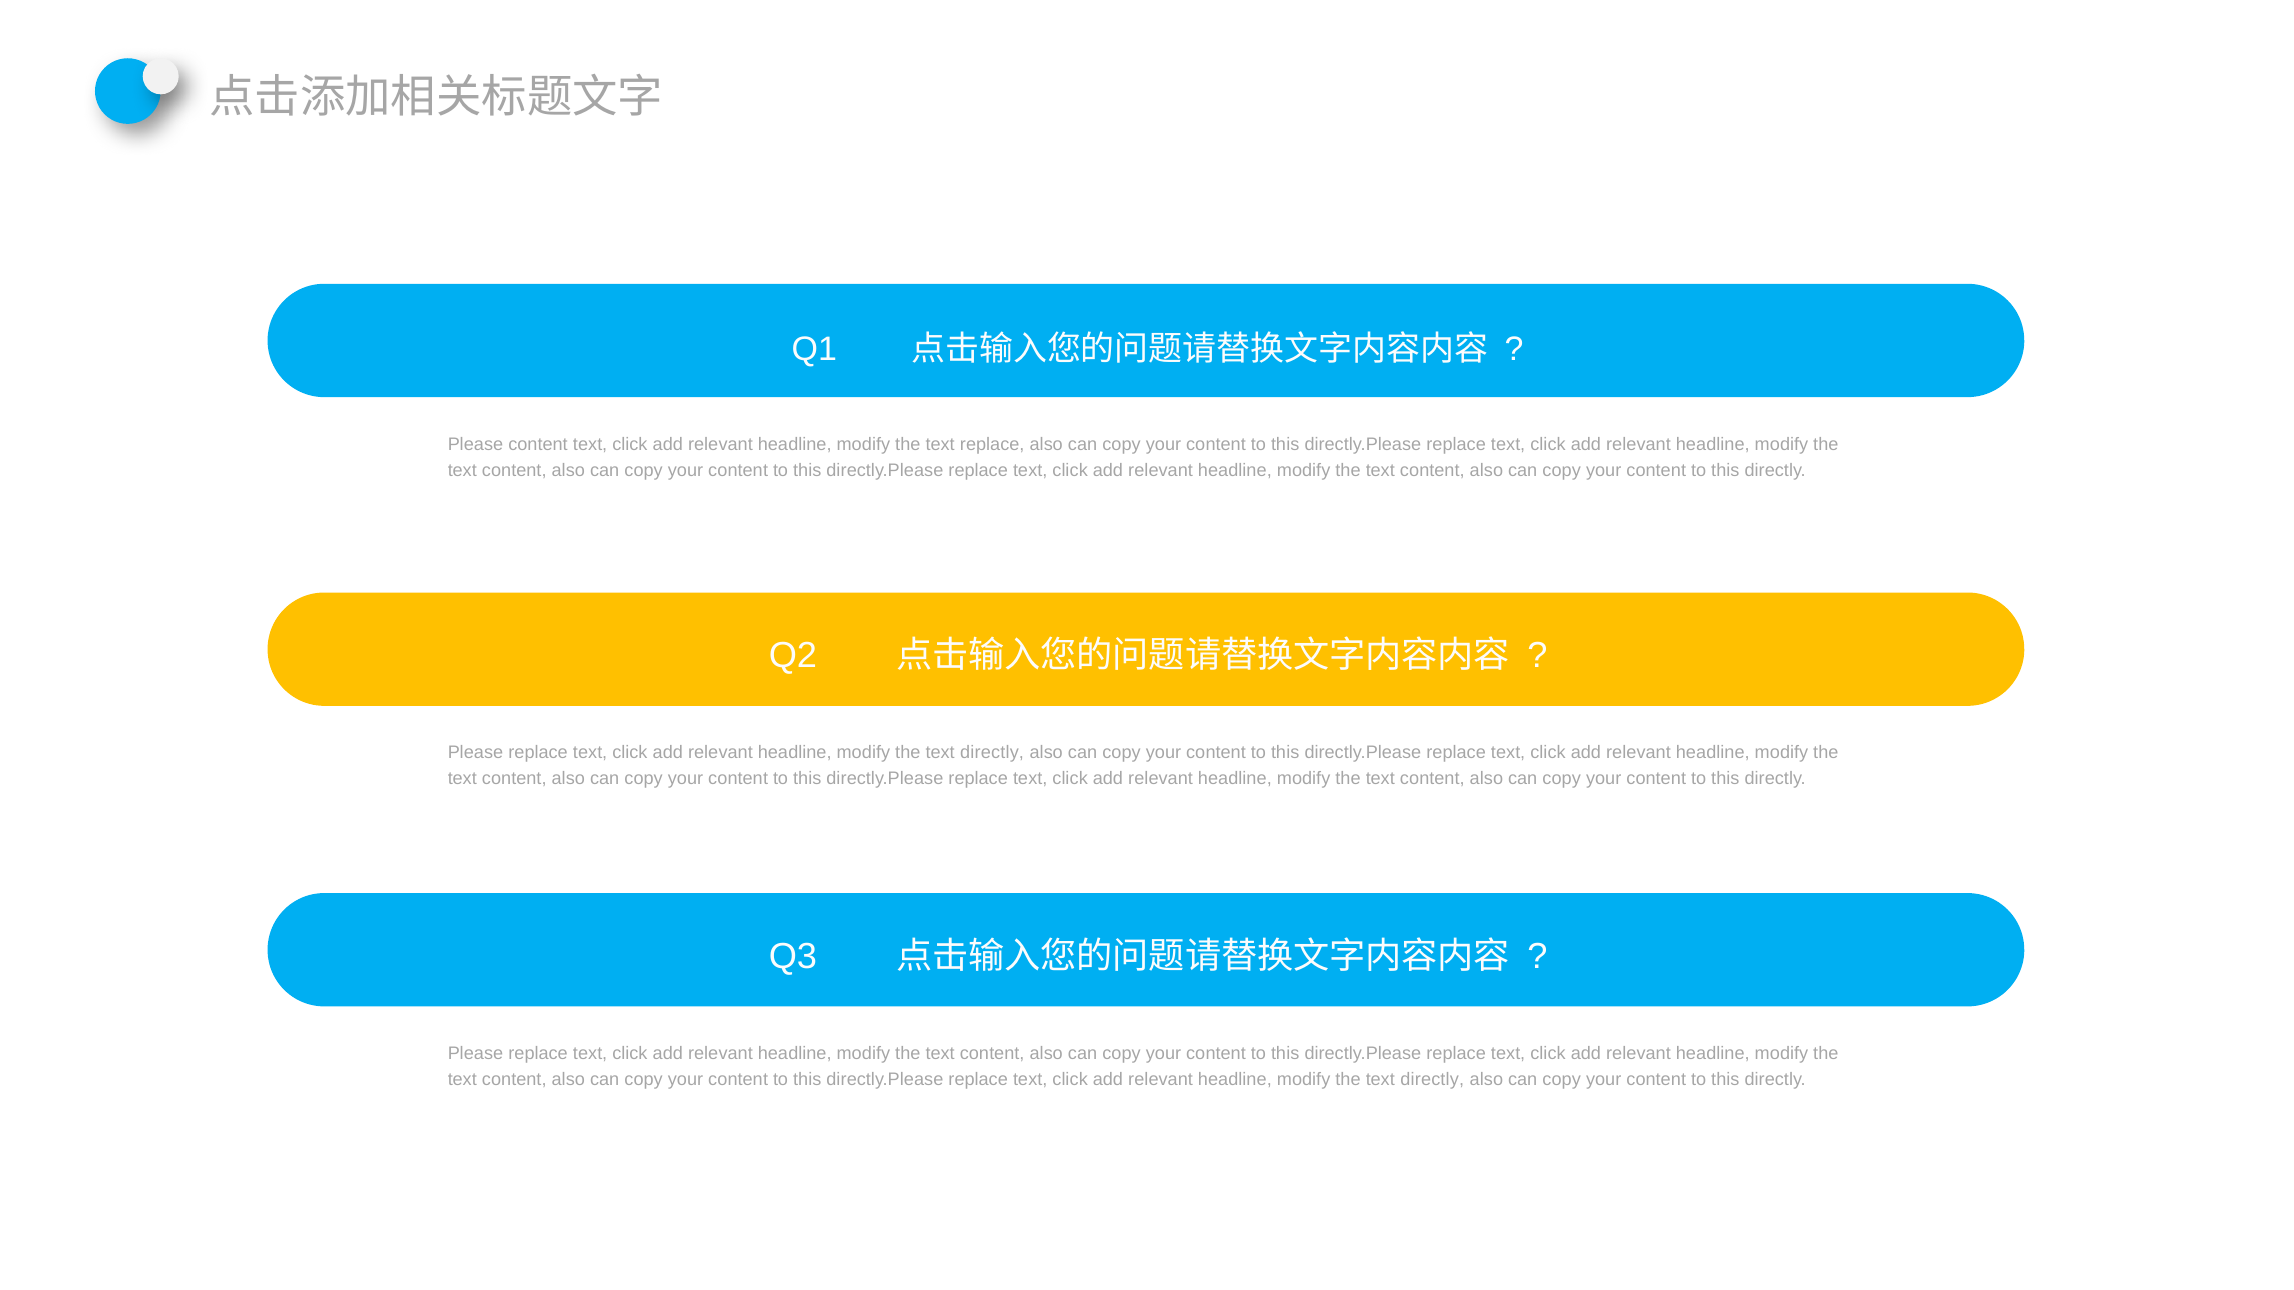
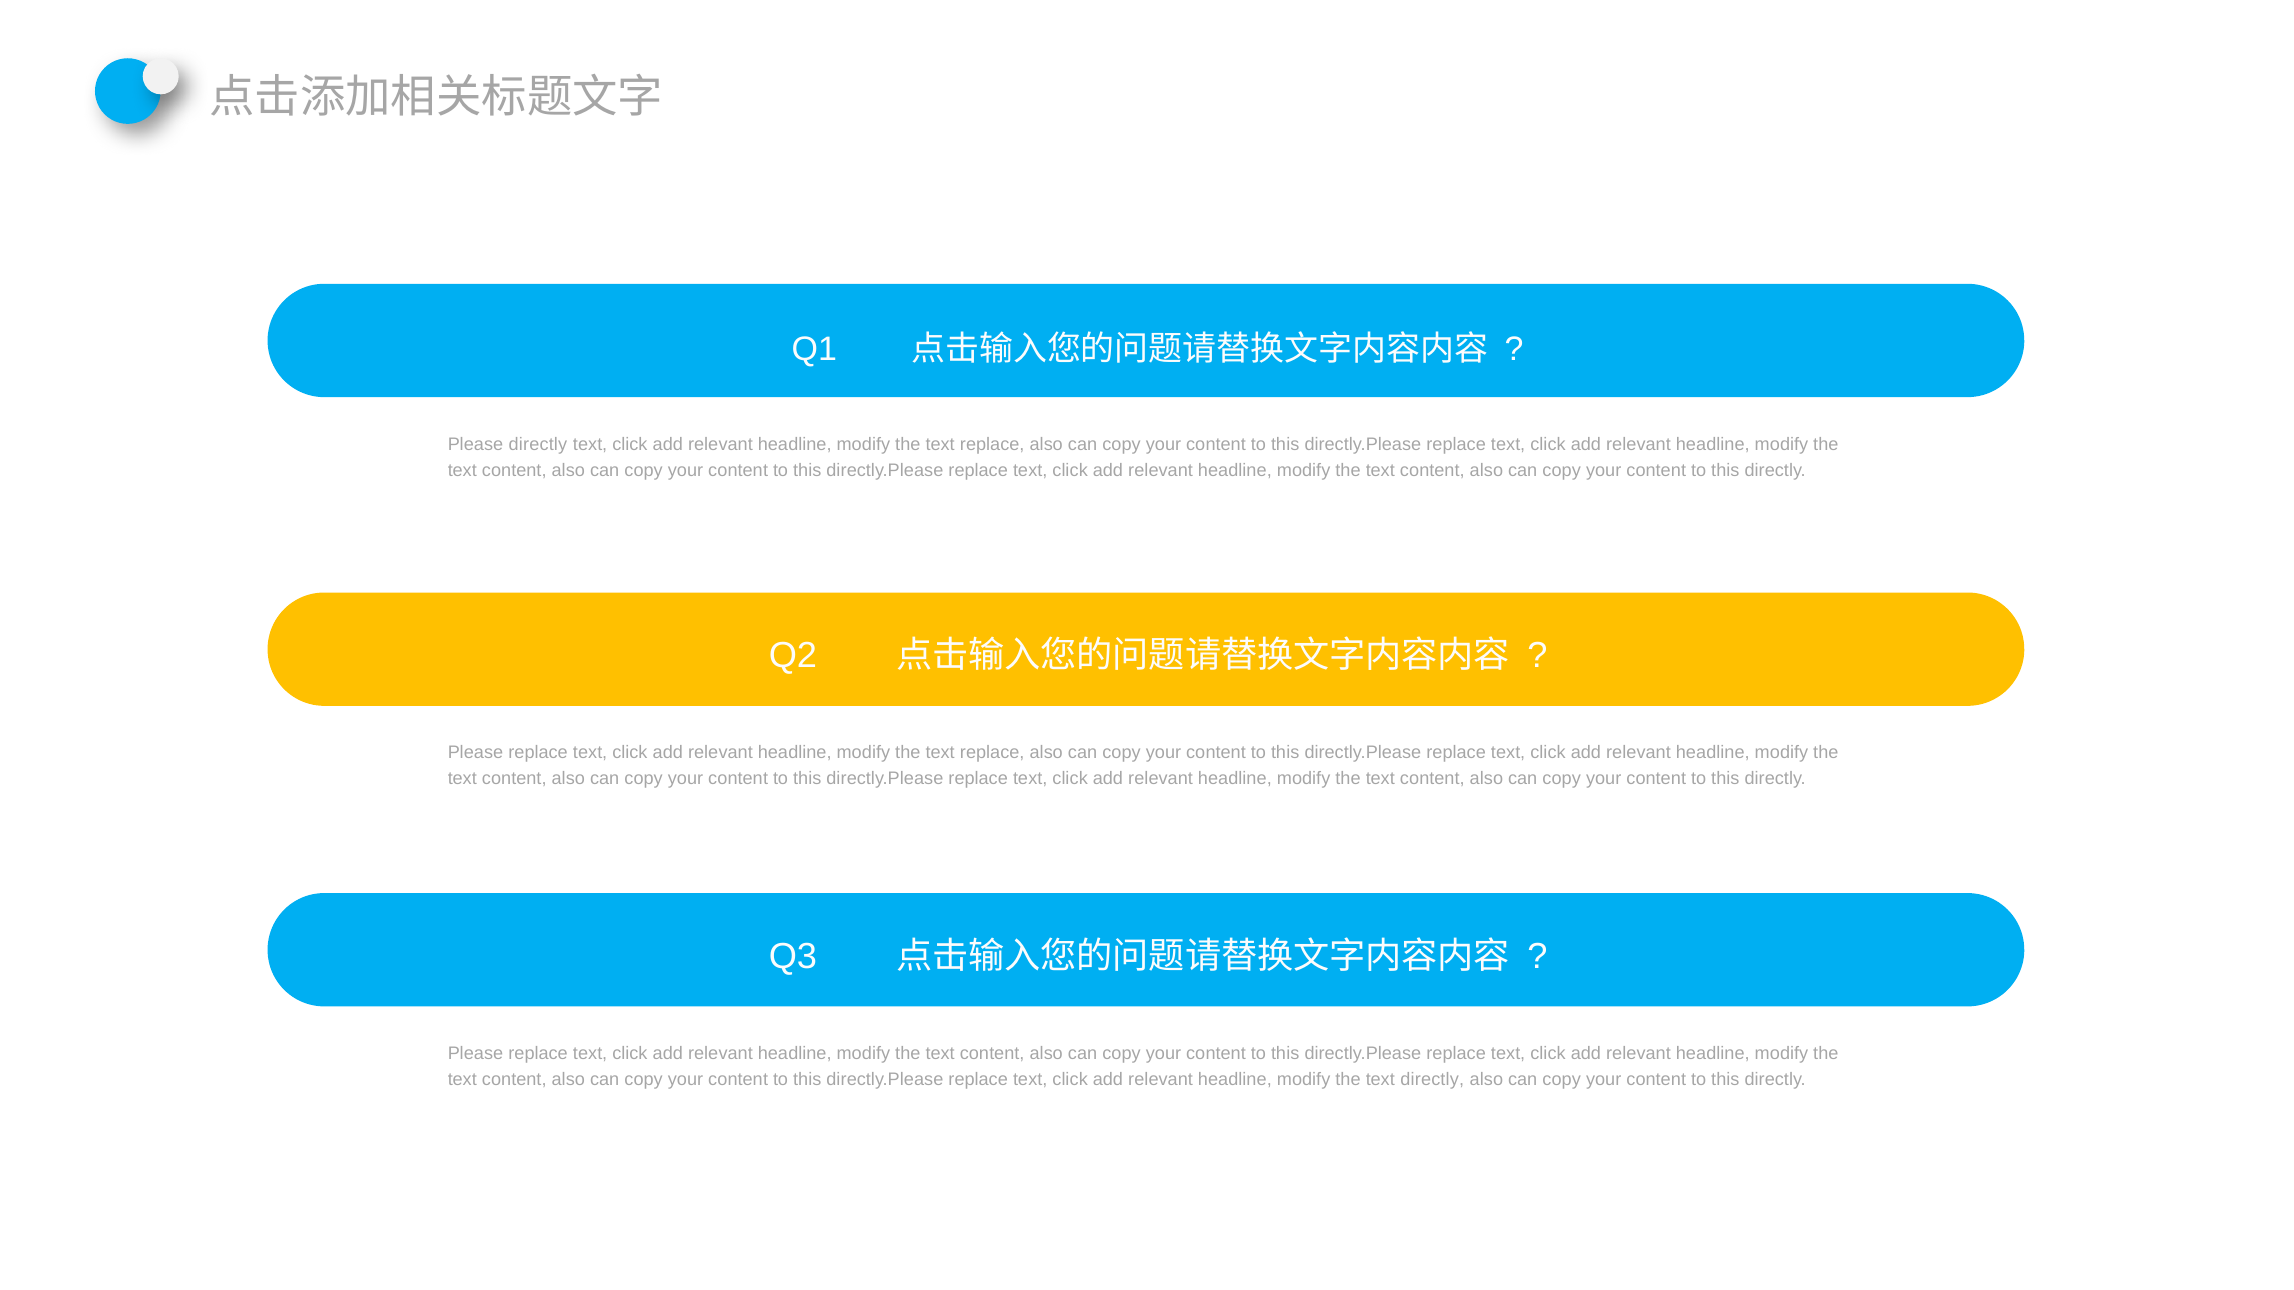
Please content: content -> directly (538, 444)
directly: directly -> replace (992, 753)
